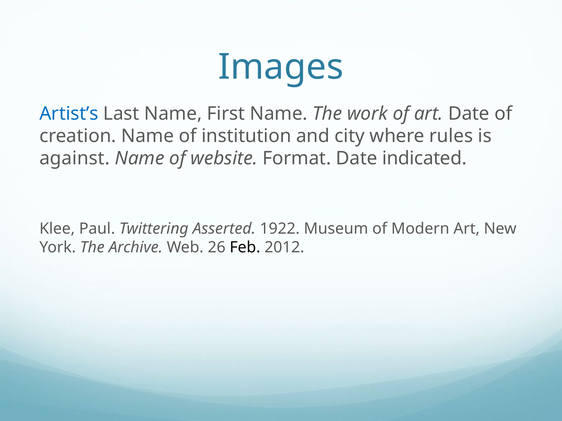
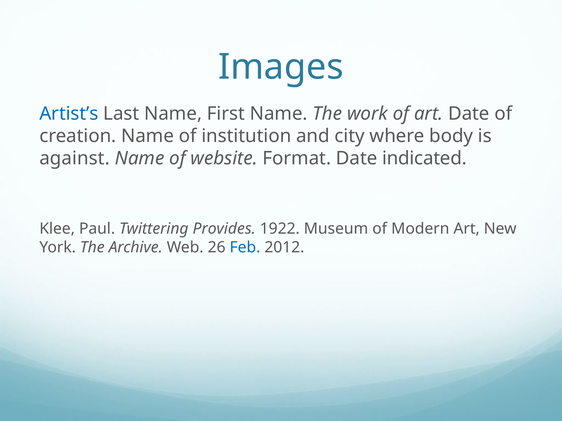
rules: rules -> body (451, 136)
Asserted: Asserted -> Provides (224, 229)
Feb colour: black -> blue (245, 248)
